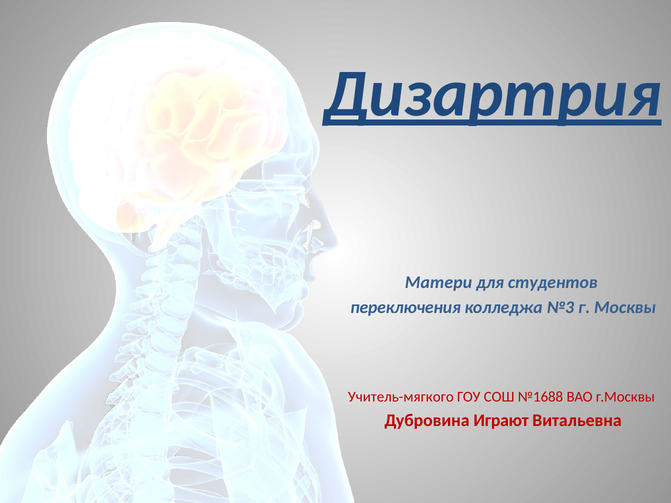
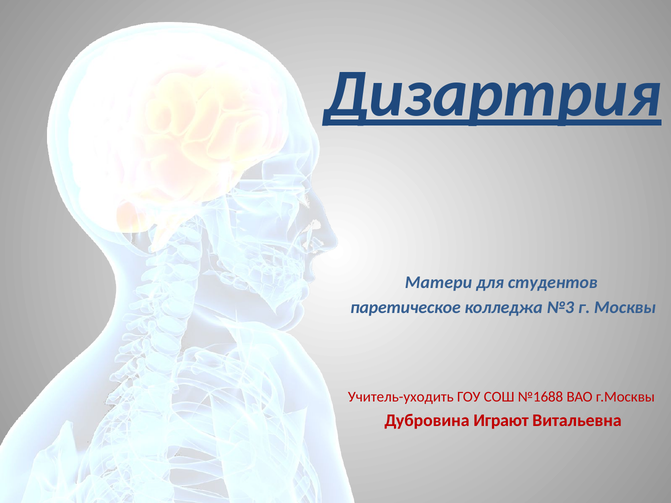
переключения: переключения -> паретическое (406, 308)
Учитель-мягкого: Учитель-мягкого -> Учитель-уходить (401, 397)
